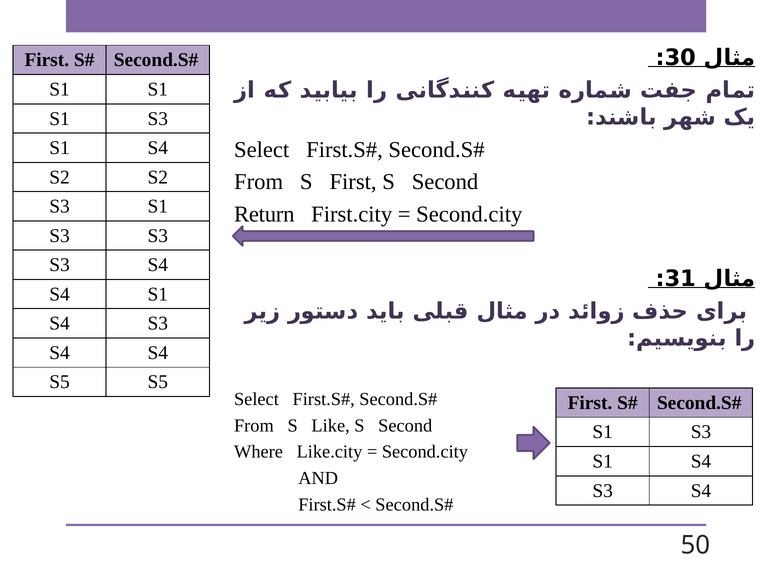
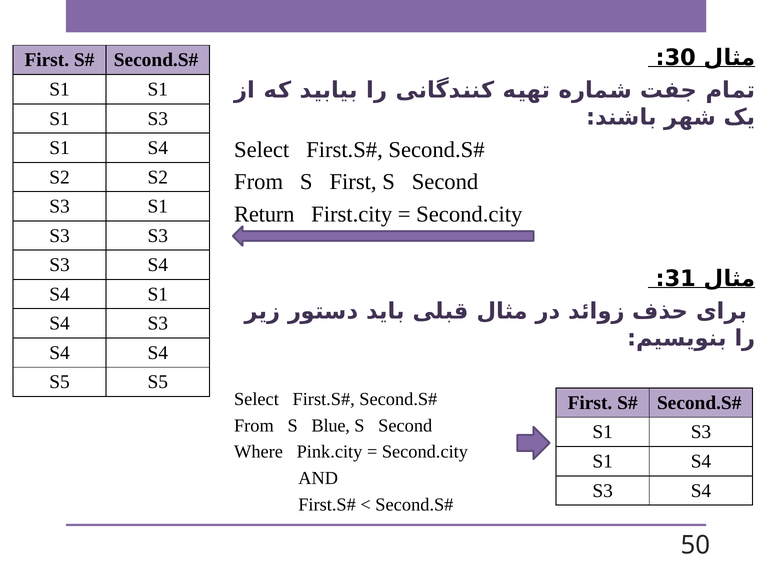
Like: Like -> Blue (331, 426)
Like.city: Like.city -> Pink.city (329, 452)
